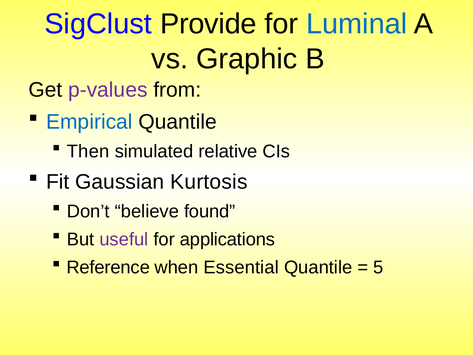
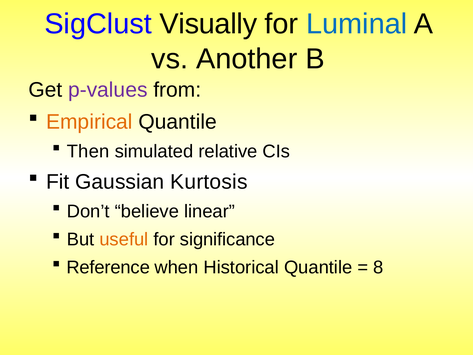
Provide: Provide -> Visually (208, 24)
Graphic: Graphic -> Another (247, 59)
Empirical colour: blue -> orange (89, 122)
found: found -> linear (210, 211)
useful colour: purple -> orange (124, 239)
applications: applications -> significance (227, 239)
Essential: Essential -> Historical (241, 267)
5: 5 -> 8 (378, 267)
